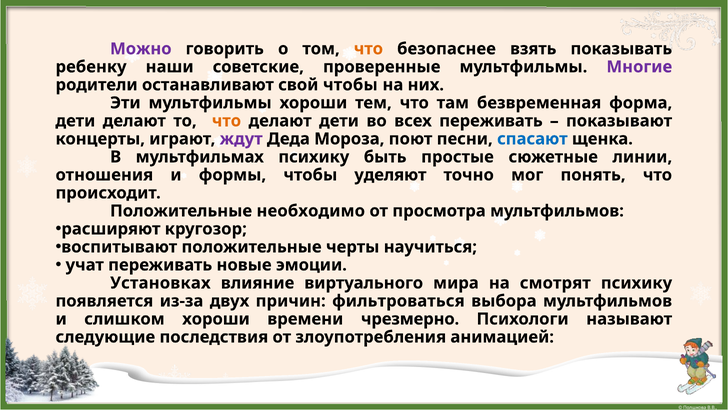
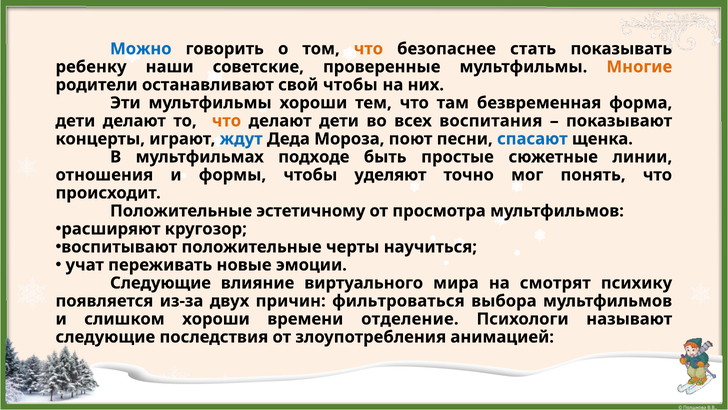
Можно colour: purple -> blue (141, 49)
взять: взять -> стать (533, 49)
Многие colour: purple -> orange (639, 67)
всех переживать: переживать -> воспитания (491, 121)
ждут colour: purple -> blue (241, 139)
мультфильмах психику: психику -> подходе (314, 157)
необходимо: необходимо -> эстетичному (311, 211)
Установках: Установках -> Следующие (161, 283)
чрезмерно: чрезмерно -> отделение (410, 319)
